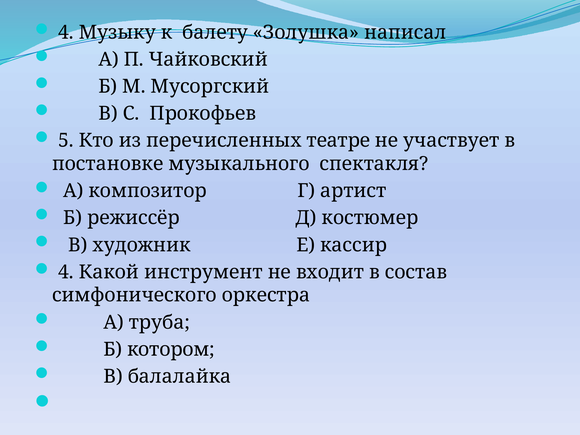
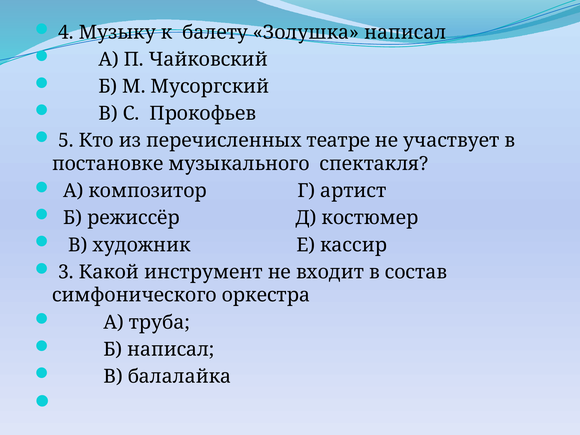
4: 4 -> 3 (66, 272)
Б котором: котором -> написал (171, 349)
